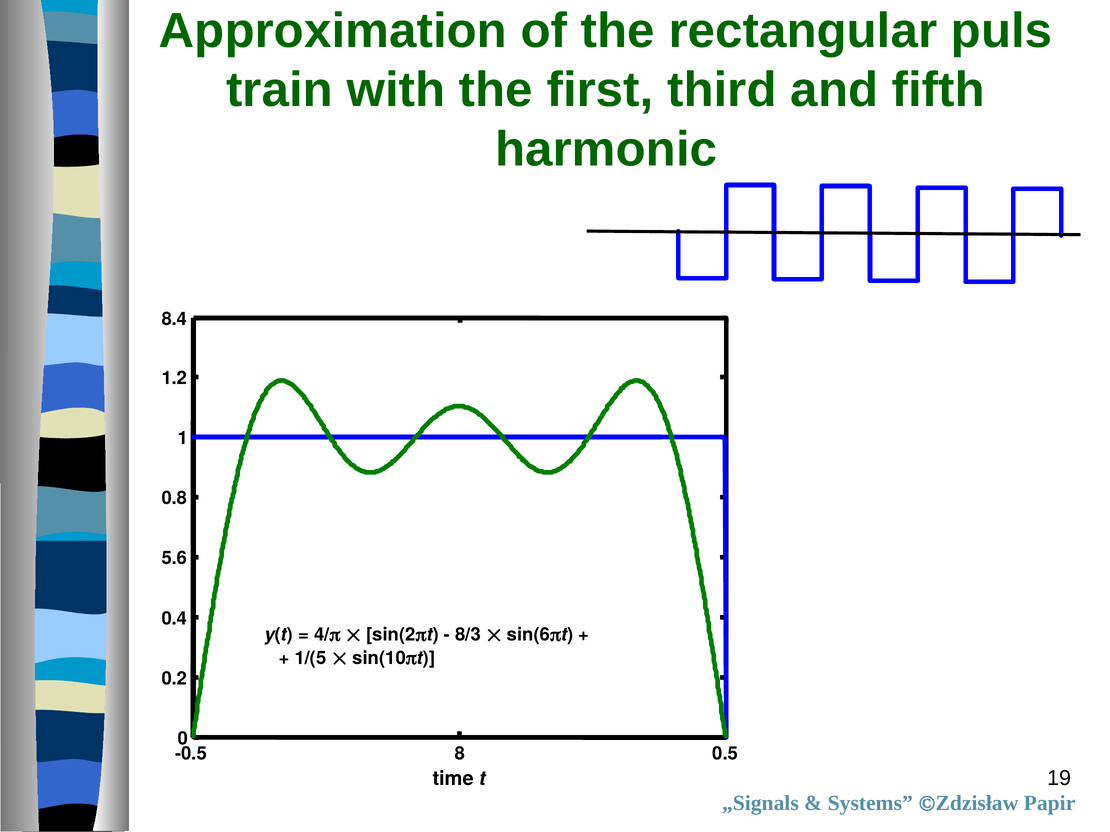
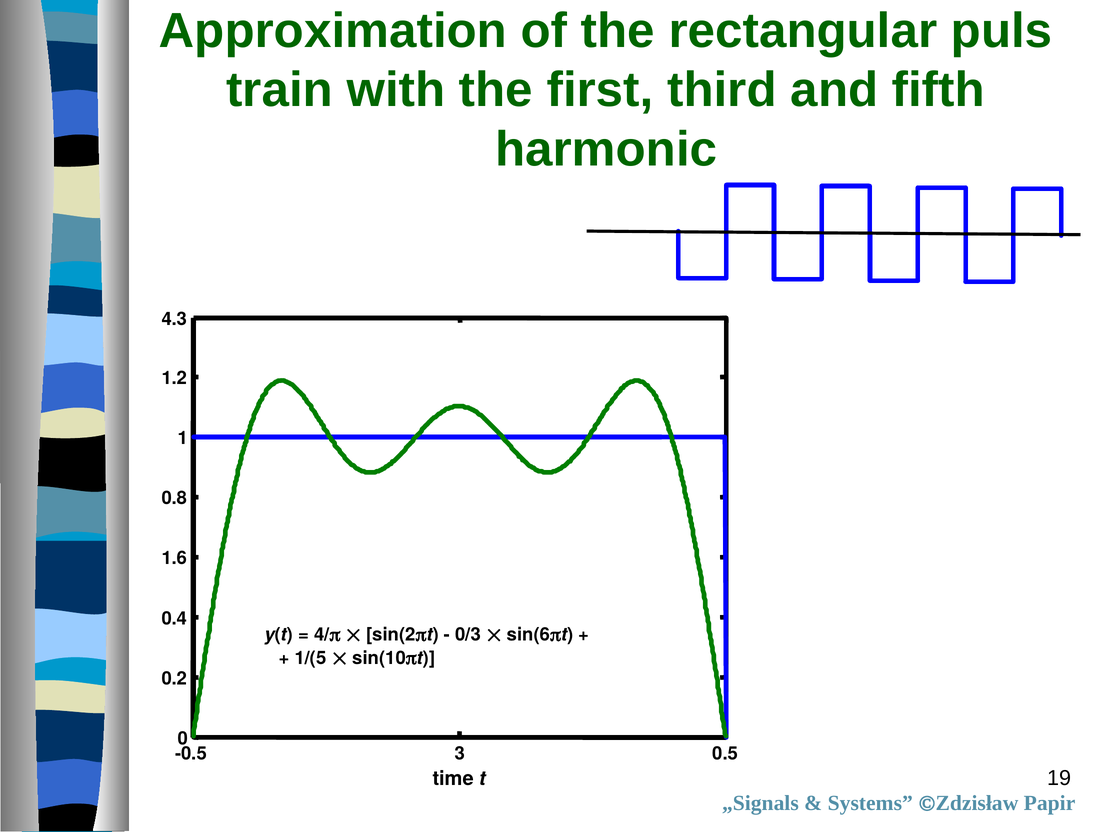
8.4: 8.4 -> 4.3 (174, 319)
5.6: 5.6 -> 1.6 (174, 559)
8/3: 8/3 -> 0/3 (468, 635)
8: 8 -> 3 (460, 754)
